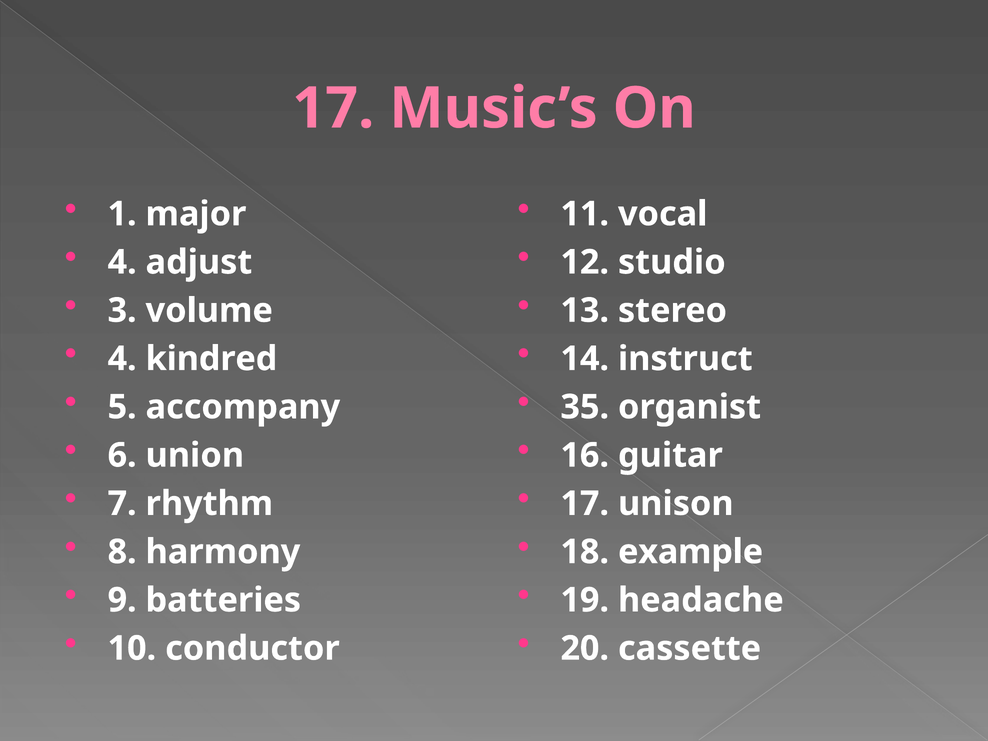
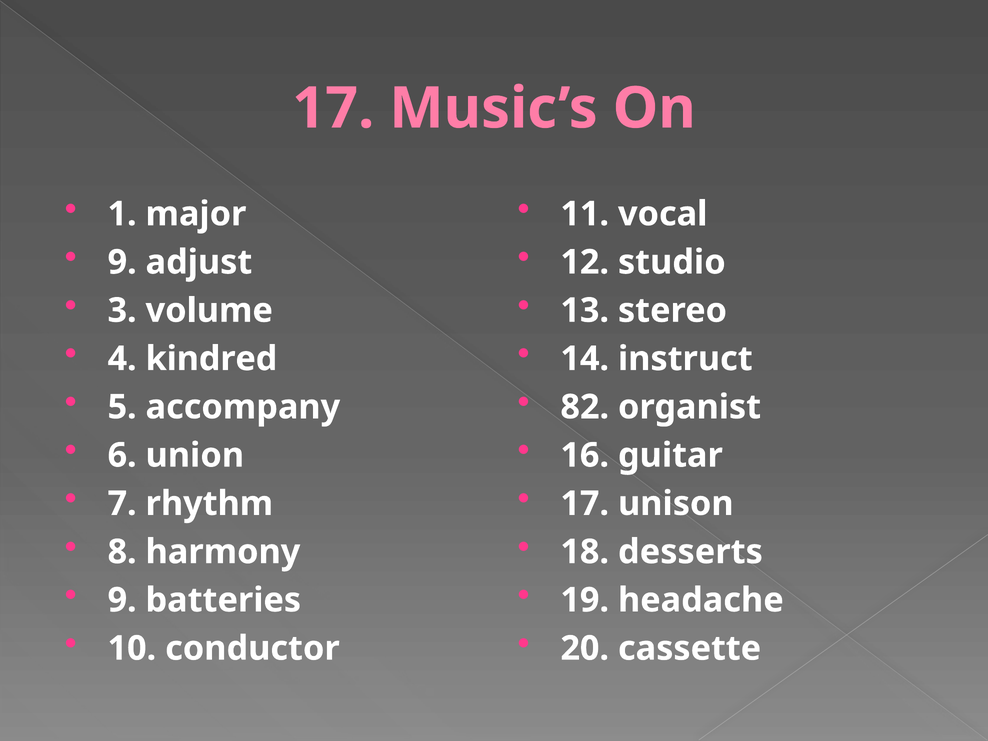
4: 4 -> 9 (122, 262)
35: 35 -> 82 (585, 407)
example: example -> desserts (690, 552)
